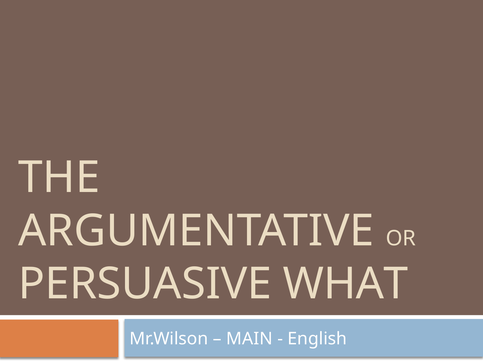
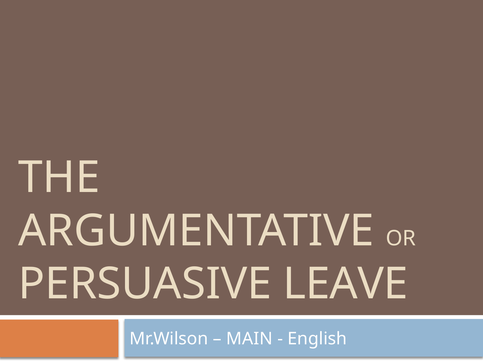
WHAT: WHAT -> LEAVE (345, 284)
